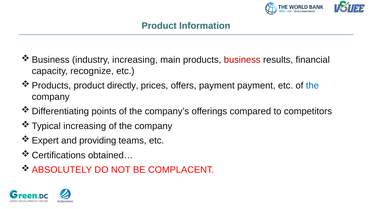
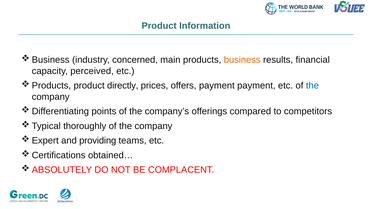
industry increasing: increasing -> concerned (135, 60)
business colour: red -> orange (242, 60)
recognize: recognize -> perceived (92, 71)
increasing: increasing -> thoroughly (85, 126)
